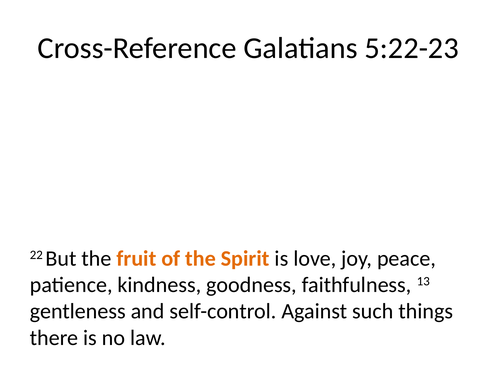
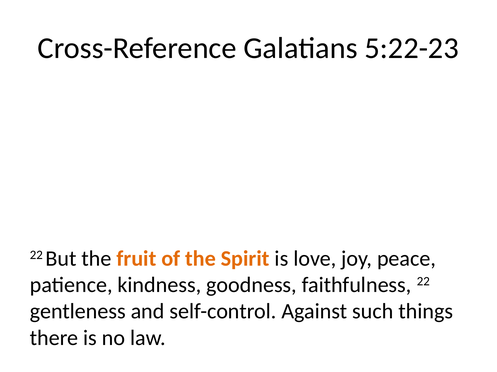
faithfulness 13: 13 -> 22 (423, 282)
